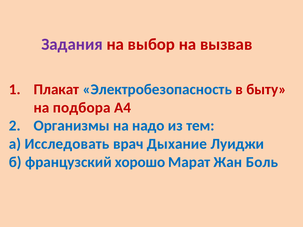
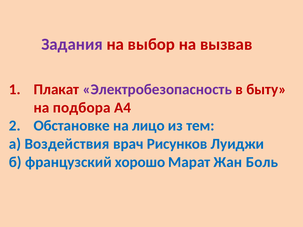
Электробезопасность colour: blue -> purple (157, 89)
Организмы: Организмы -> Обстановке (72, 126)
надо: надо -> лицо (148, 126)
Исследовать: Исследовать -> Воздействия (67, 144)
Дыхание: Дыхание -> Рисунков (177, 144)
